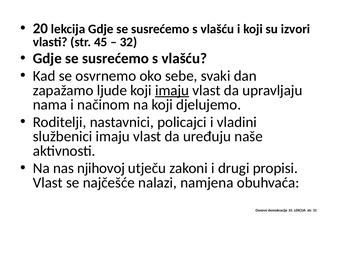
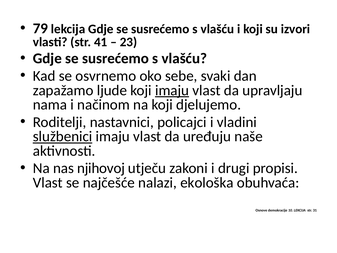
20: 20 -> 79 (40, 28)
45: 45 -> 41 (101, 42)
32: 32 -> 23 (128, 42)
službenici underline: none -> present (63, 136)
namjena: namjena -> ekološka (207, 183)
